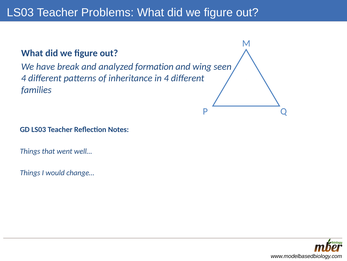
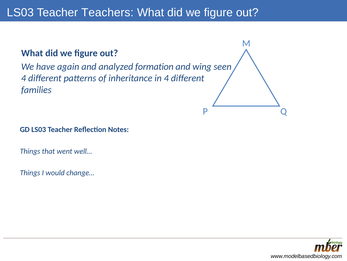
Problems: Problems -> Teachers (107, 12)
break: break -> again (68, 66)
